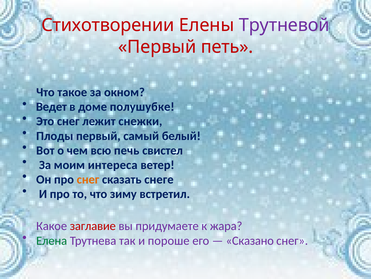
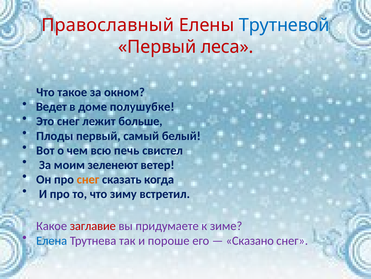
Стихотворении: Стихотворении -> Православный (108, 25)
Трутневой colour: purple -> blue (284, 25)
петь: петь -> леса (227, 47)
снежки: снежки -> больше (140, 121)
интереса: интереса -> зеленеют (113, 165)
снеге: снеге -> когда (159, 179)
жара: жара -> зиме (226, 226)
Елена colour: green -> blue (52, 240)
